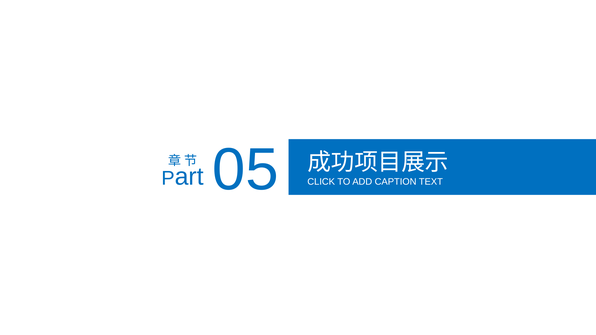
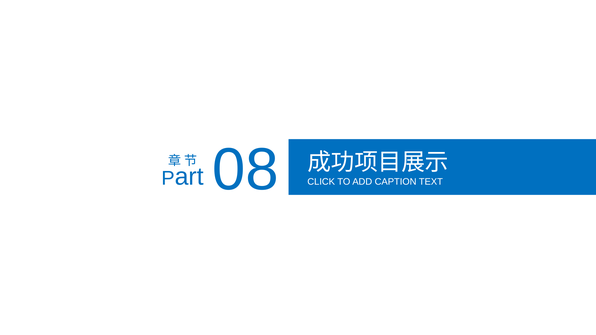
05: 05 -> 08 (245, 170)
